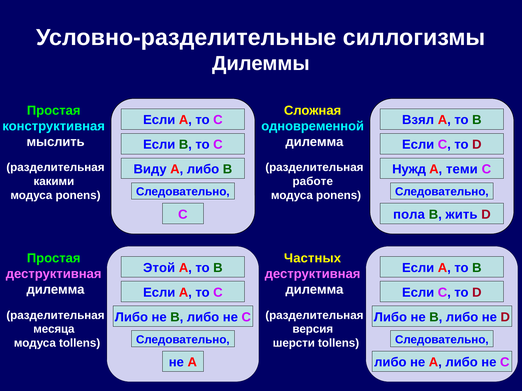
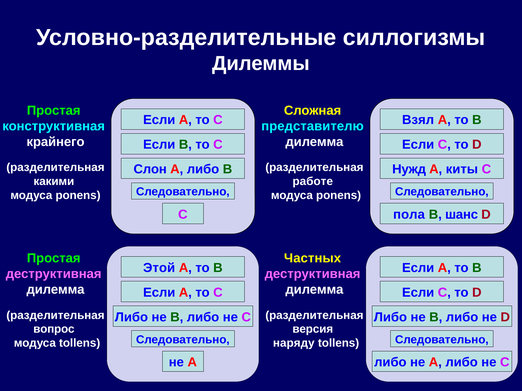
одновременной: одновременной -> представителю (313, 126)
мыслить: мыслить -> крайнего (56, 142)
Виду: Виду -> Слон (150, 169)
теми: теми -> киты (462, 169)
жить: жить -> шанс (462, 215)
месяца: месяца -> вопрос (54, 330)
шерсти: шерсти -> наряду (294, 344)
